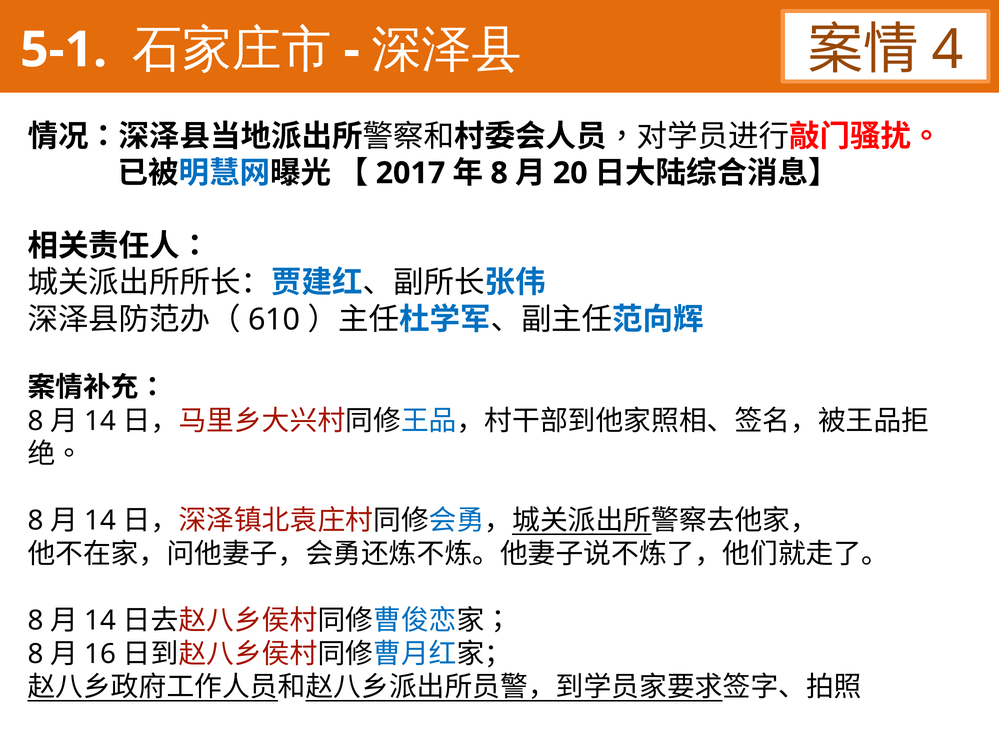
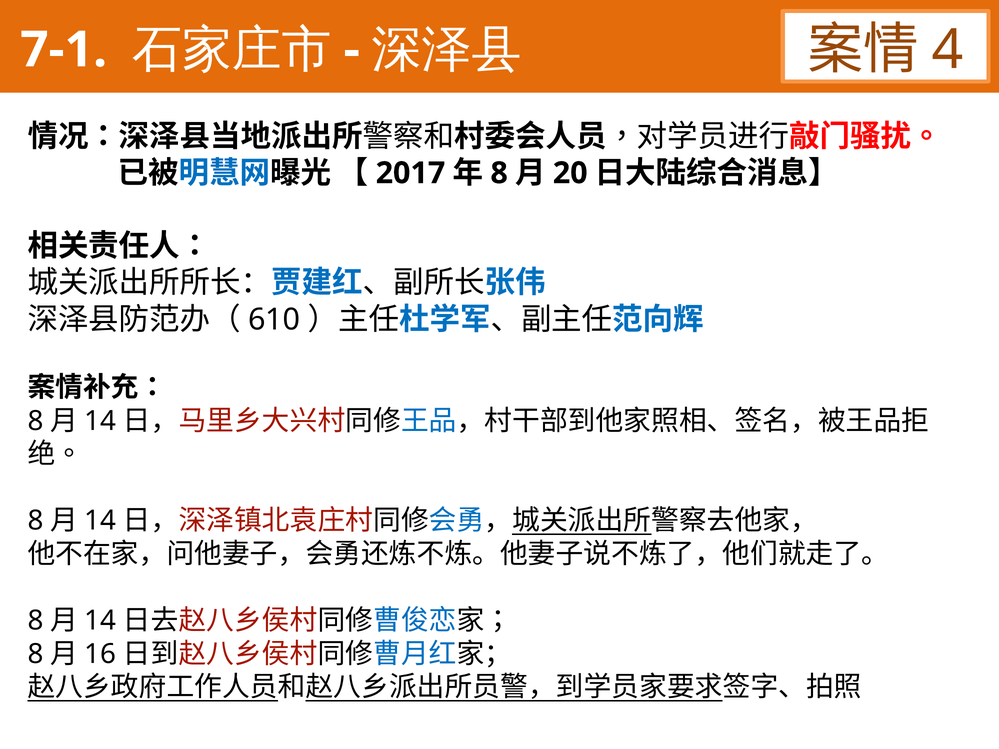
5-1: 5-1 -> 7-1 (64, 50)
